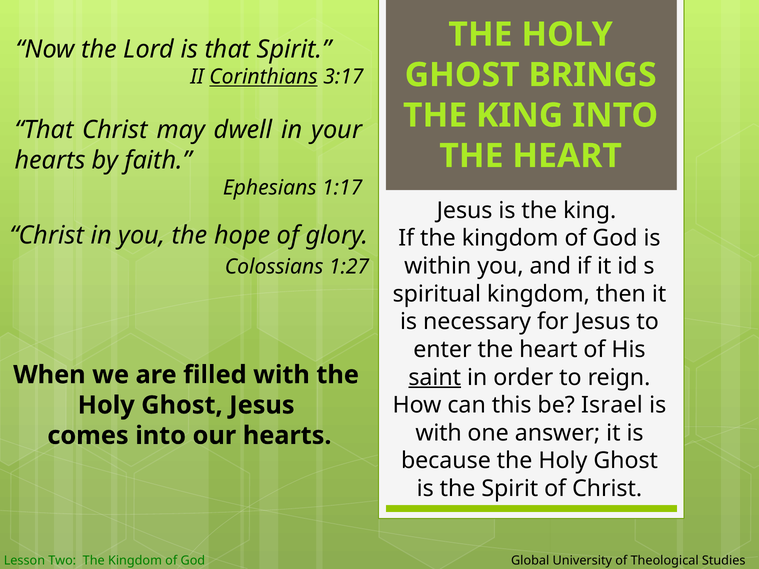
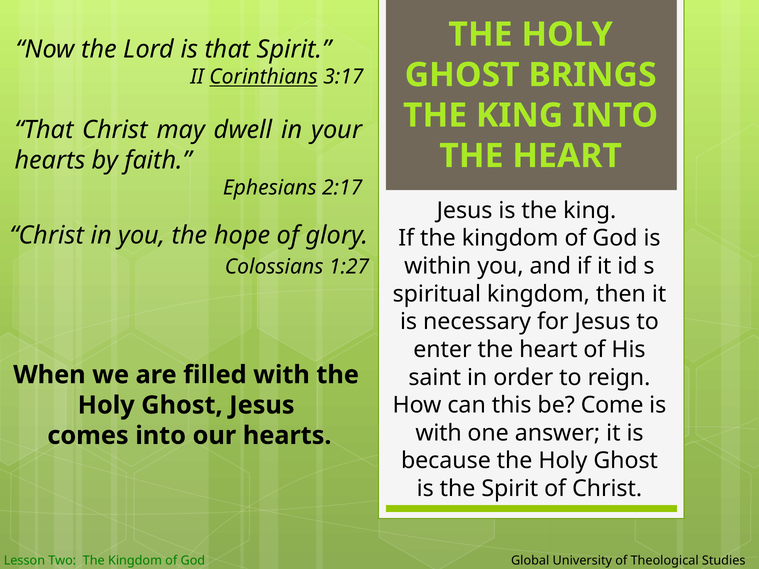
1:17: 1:17 -> 2:17 (342, 188)
saint underline: present -> none (435, 378)
Israel: Israel -> Come (612, 405)
